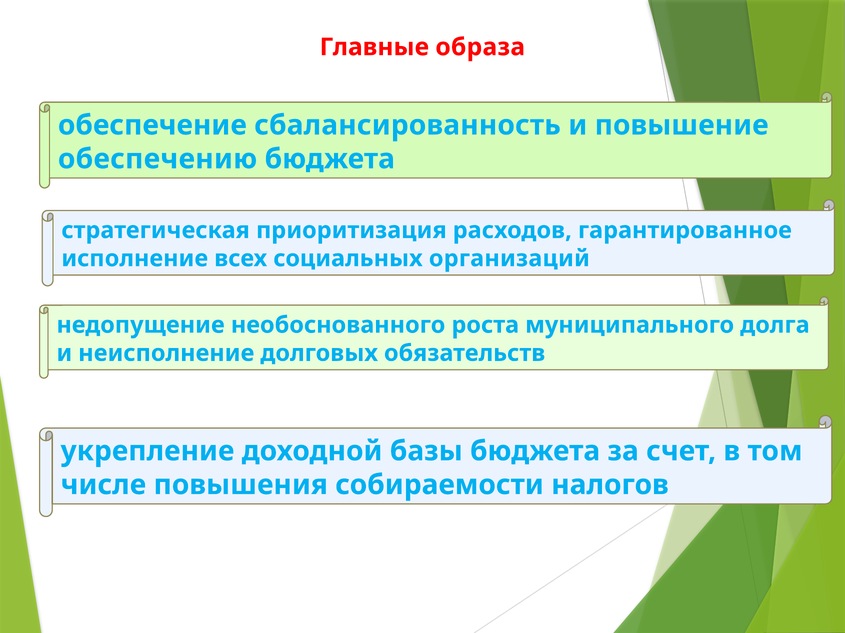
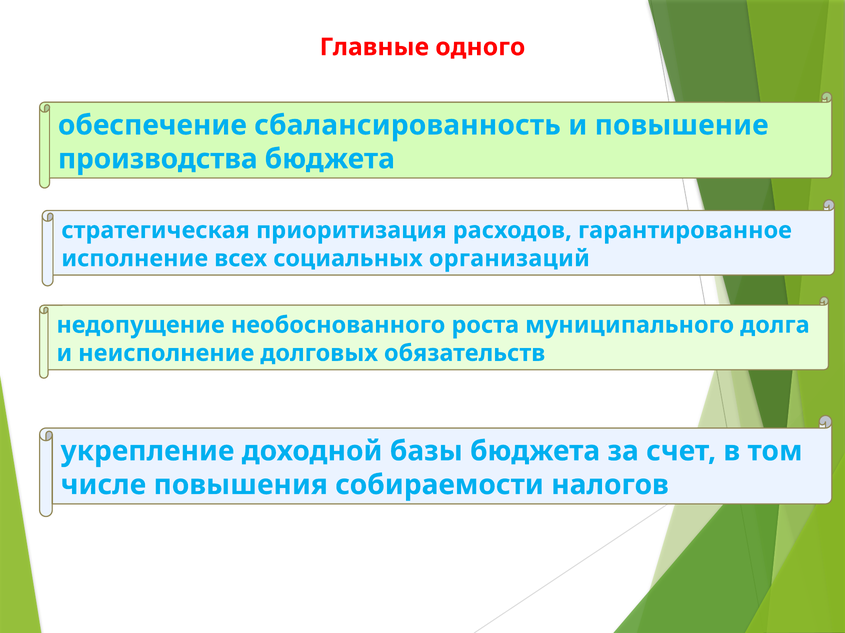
образа: образа -> одного (480, 47)
обеспечению: обеспечению -> производства (158, 159)
